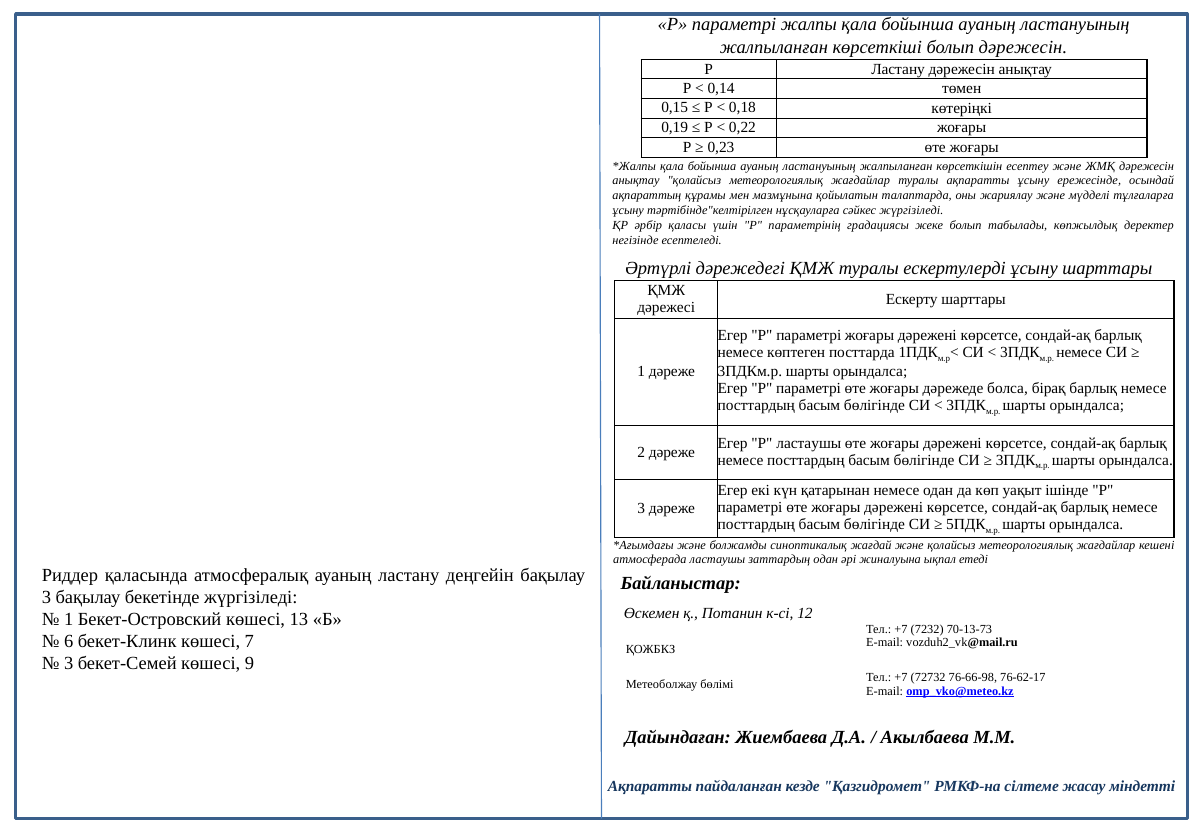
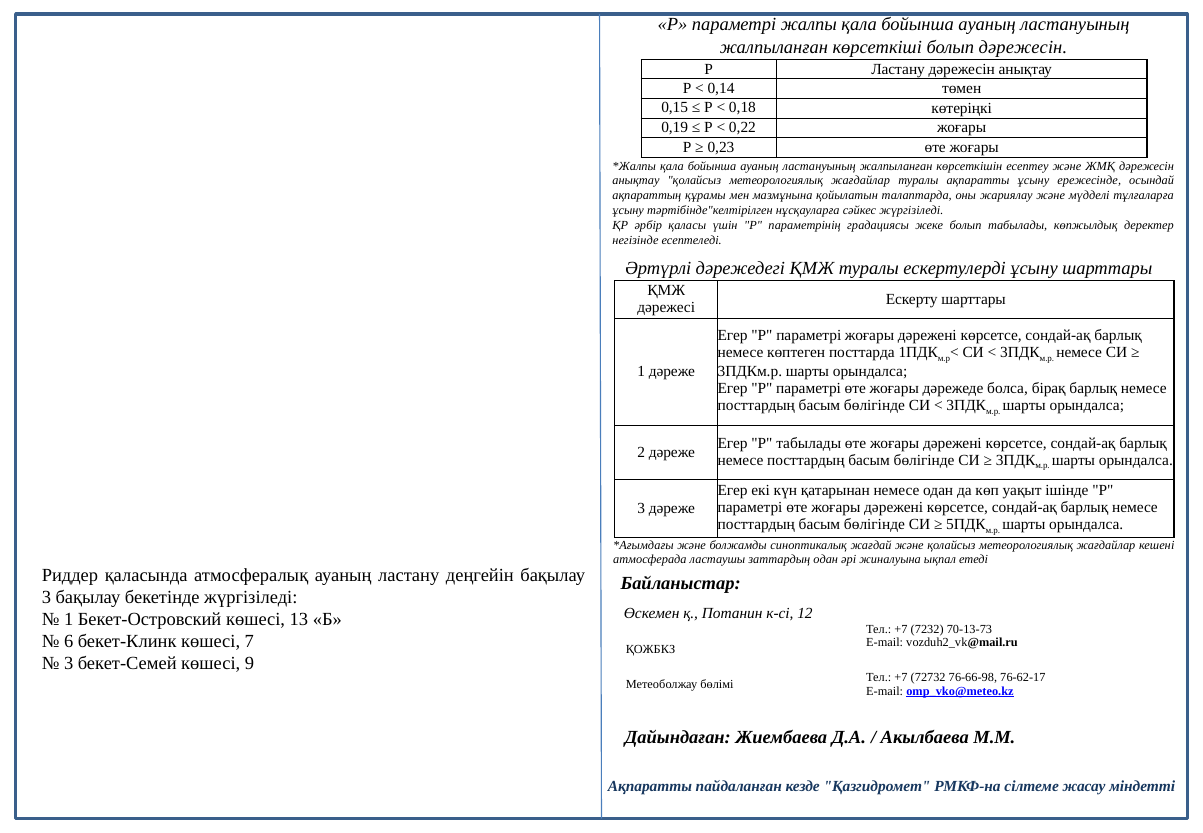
Р ластаушы: ластаушы -> табылады (809, 443)
